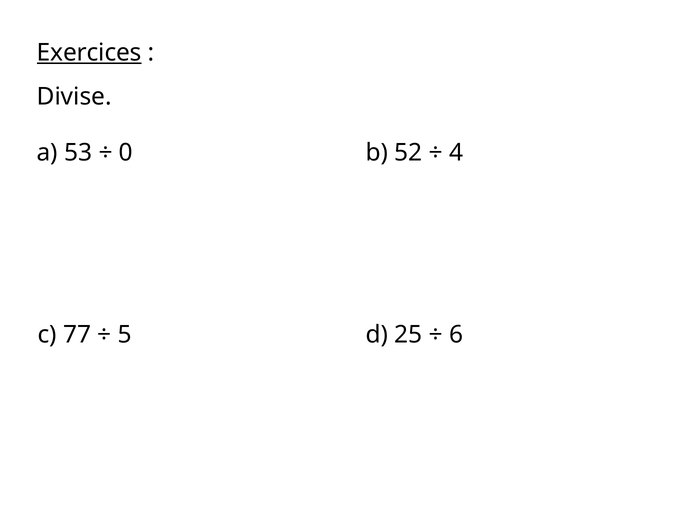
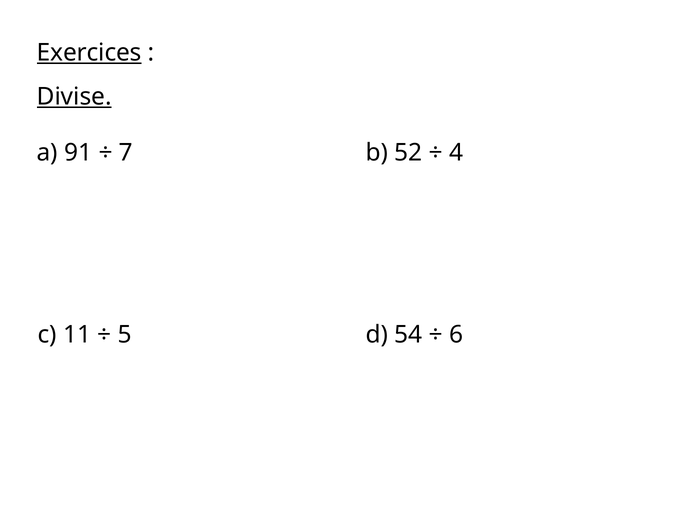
Divise underline: none -> present (74, 97)
53: 53 -> 91 (78, 152)
0: 0 -> 7 (126, 152)
77: 77 -> 11 (77, 334)
25: 25 -> 54 (408, 334)
